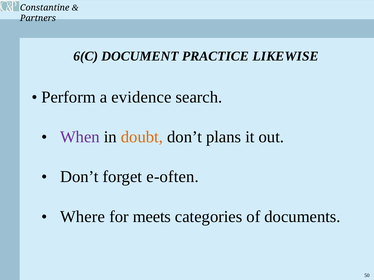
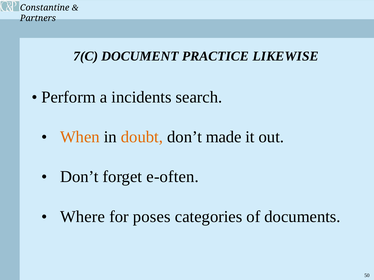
6(C: 6(C -> 7(C (86, 56)
evidence: evidence -> incidents (141, 97)
When colour: purple -> orange (80, 137)
plans: plans -> made (224, 137)
meets: meets -> poses (152, 217)
